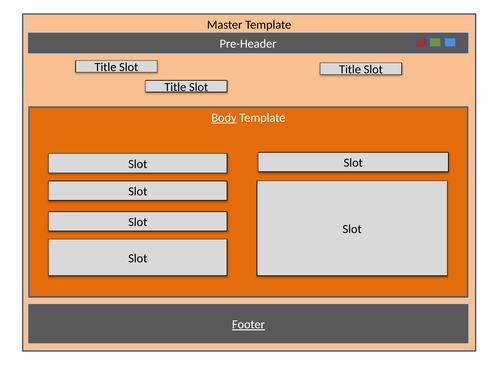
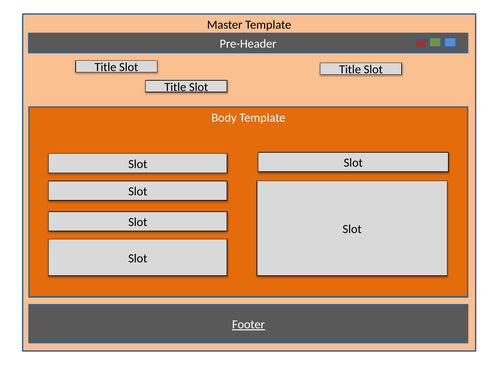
Body underline: present -> none (224, 118)
